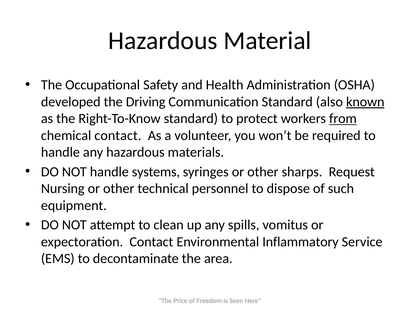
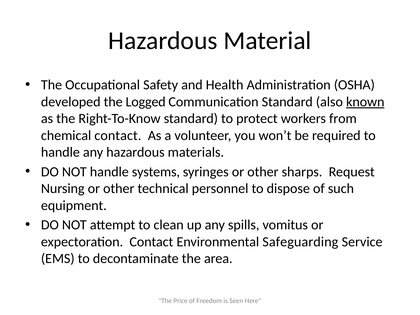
Driving: Driving -> Logged (146, 102)
from underline: present -> none (343, 119)
Inflammatory: Inflammatory -> Safeguarding (300, 242)
